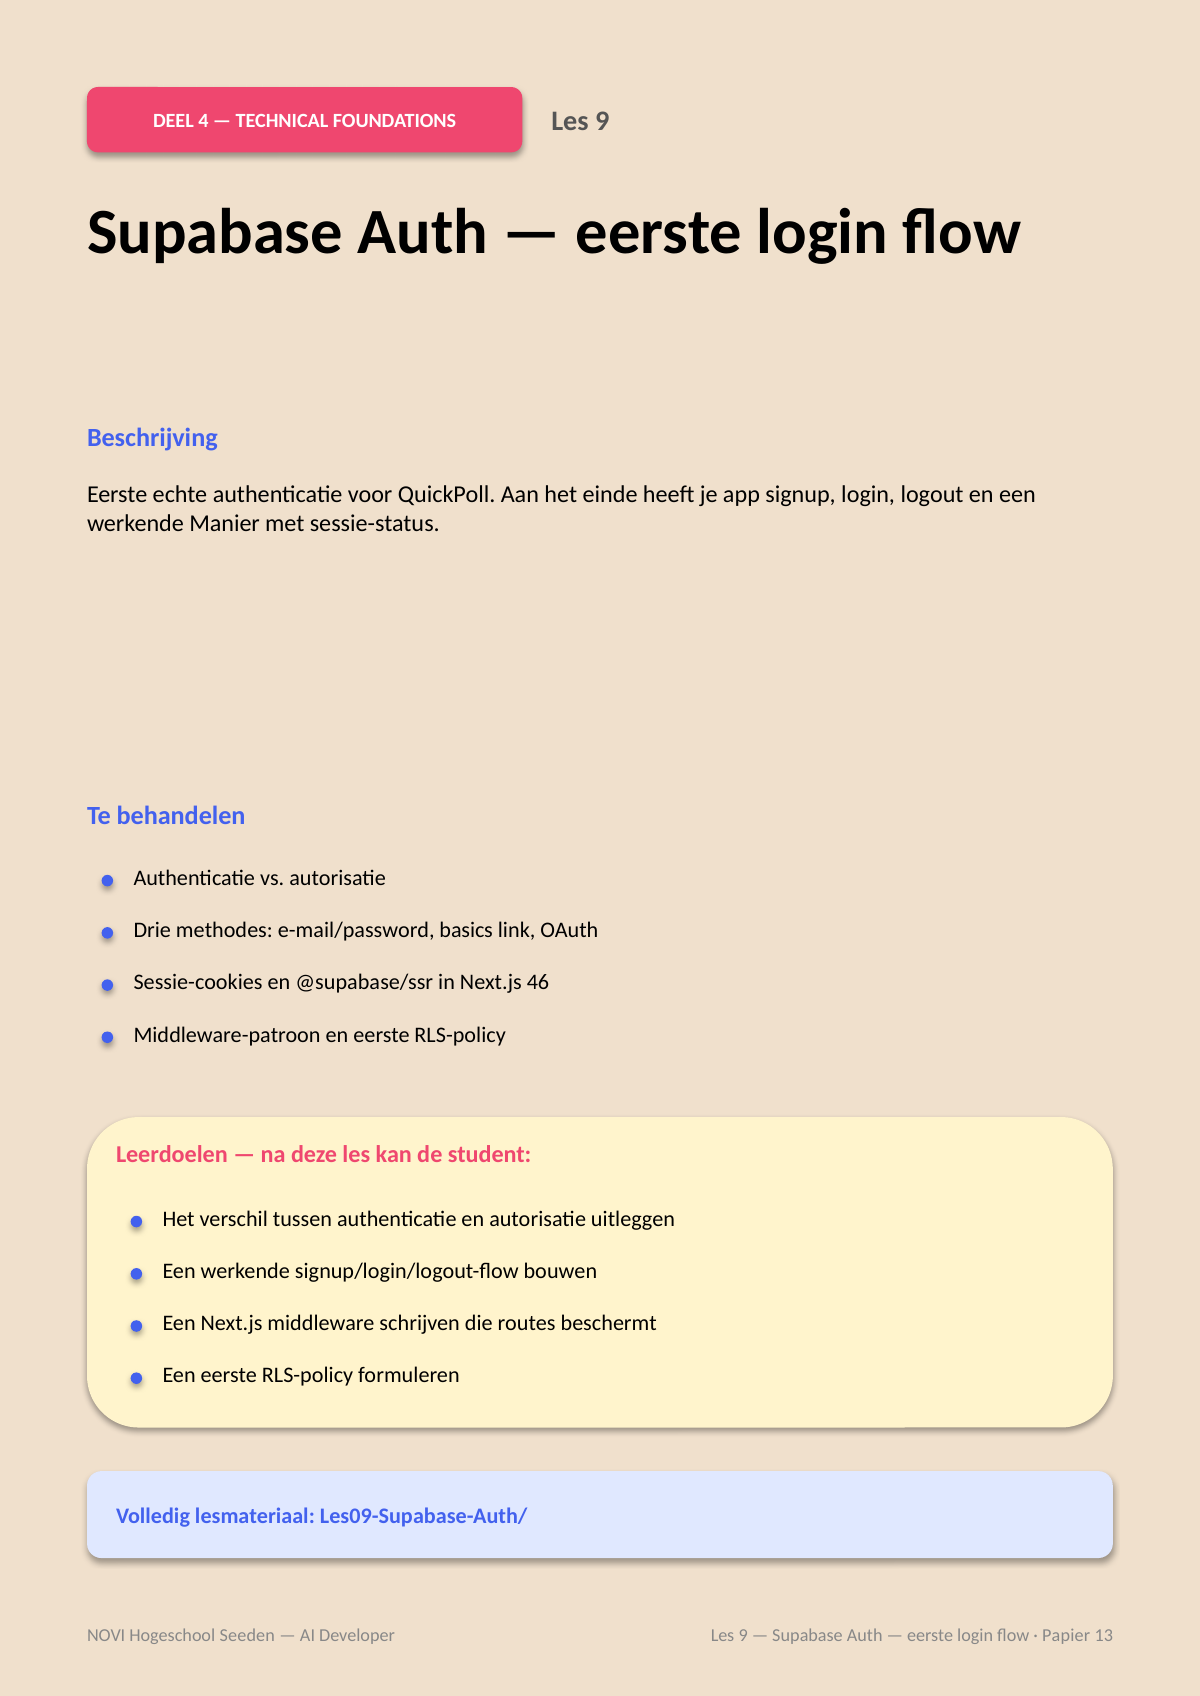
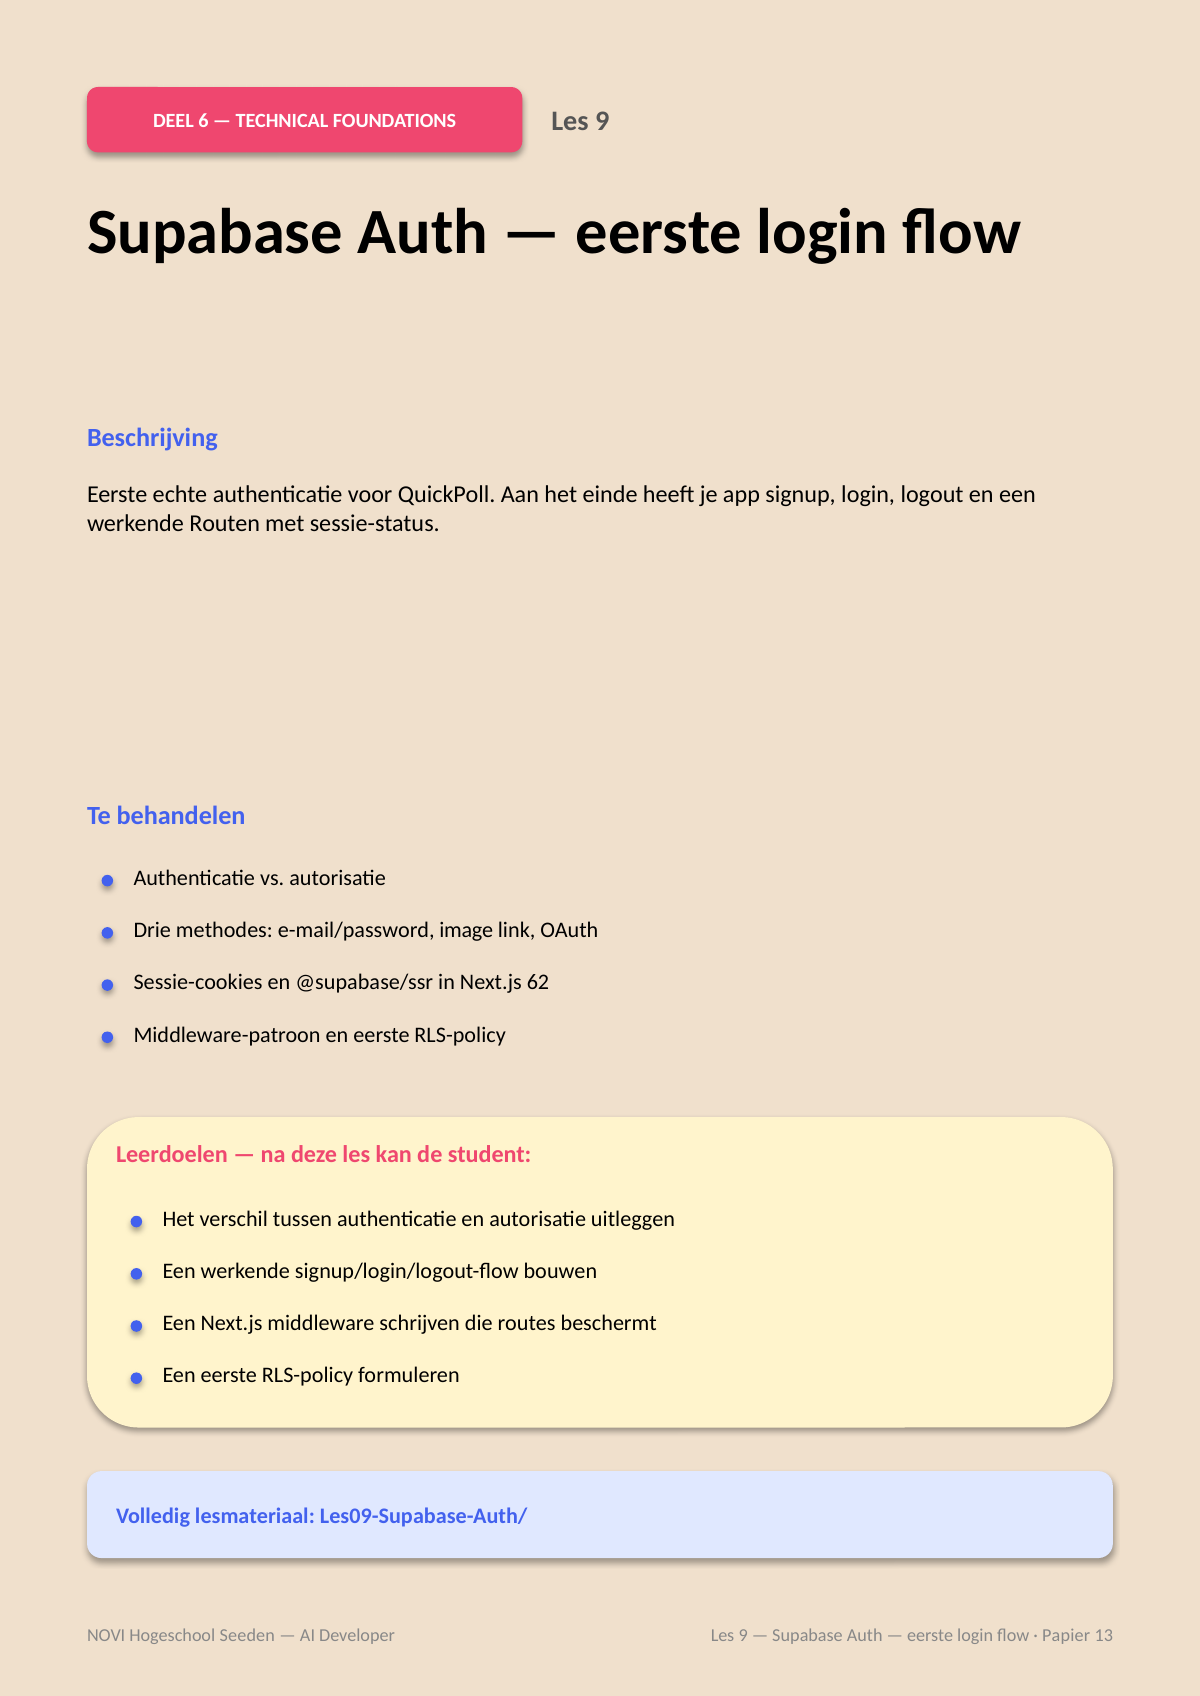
4: 4 -> 6 (204, 121)
Manier: Manier -> Routen (225, 524)
basics: basics -> image (466, 930)
46: 46 -> 62 (538, 983)
